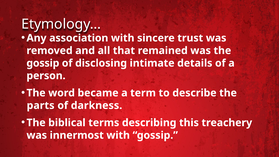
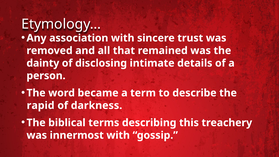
gossip: gossip -> dainty (43, 63)
parts: parts -> rapid (41, 105)
